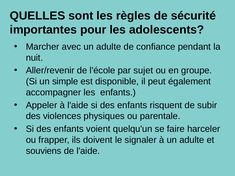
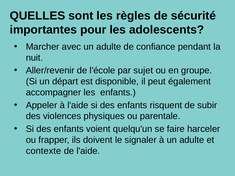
simple: simple -> départ (65, 82)
souviens: souviens -> contexte (44, 151)
